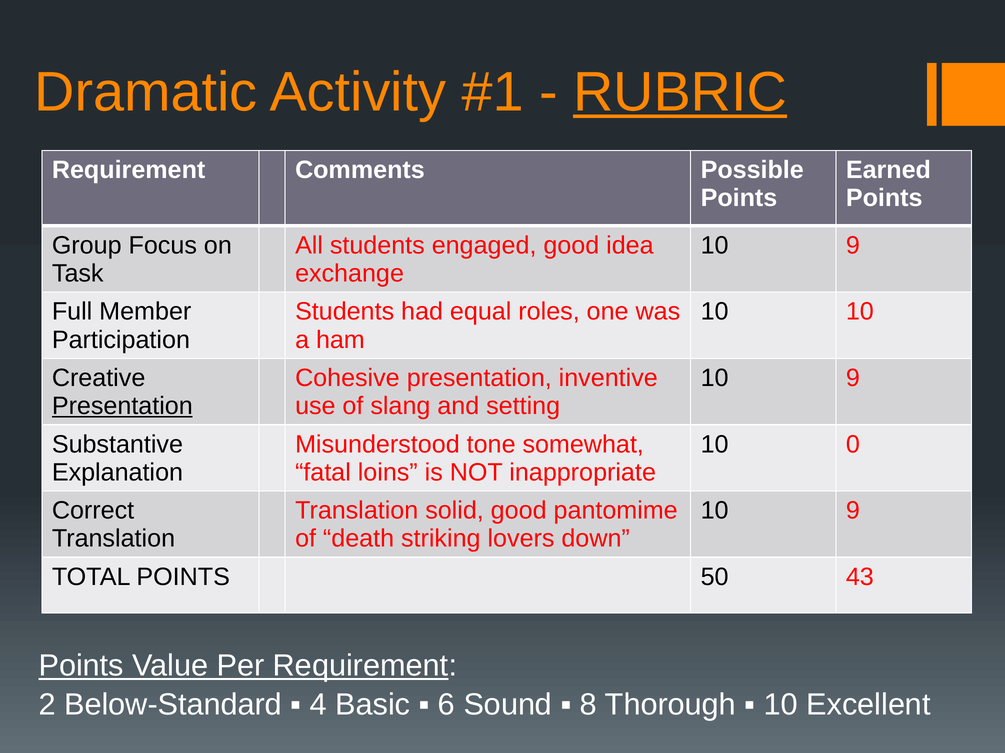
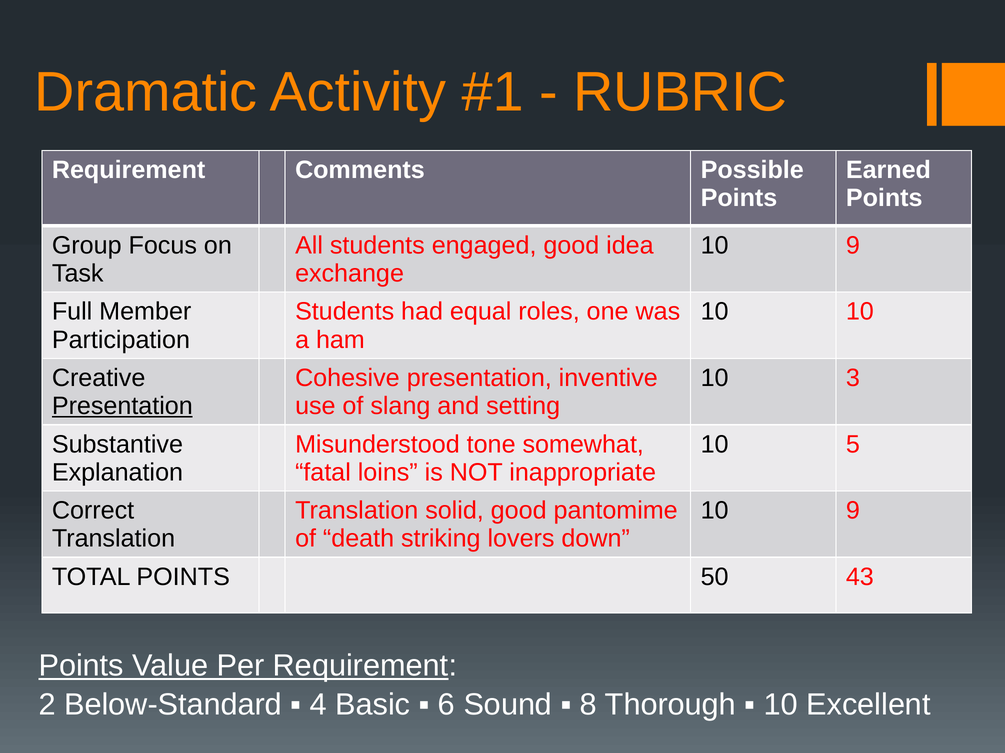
RUBRIC underline: present -> none (680, 92)
9: 9 -> 3 (853, 378)
0: 0 -> 5 (853, 445)
